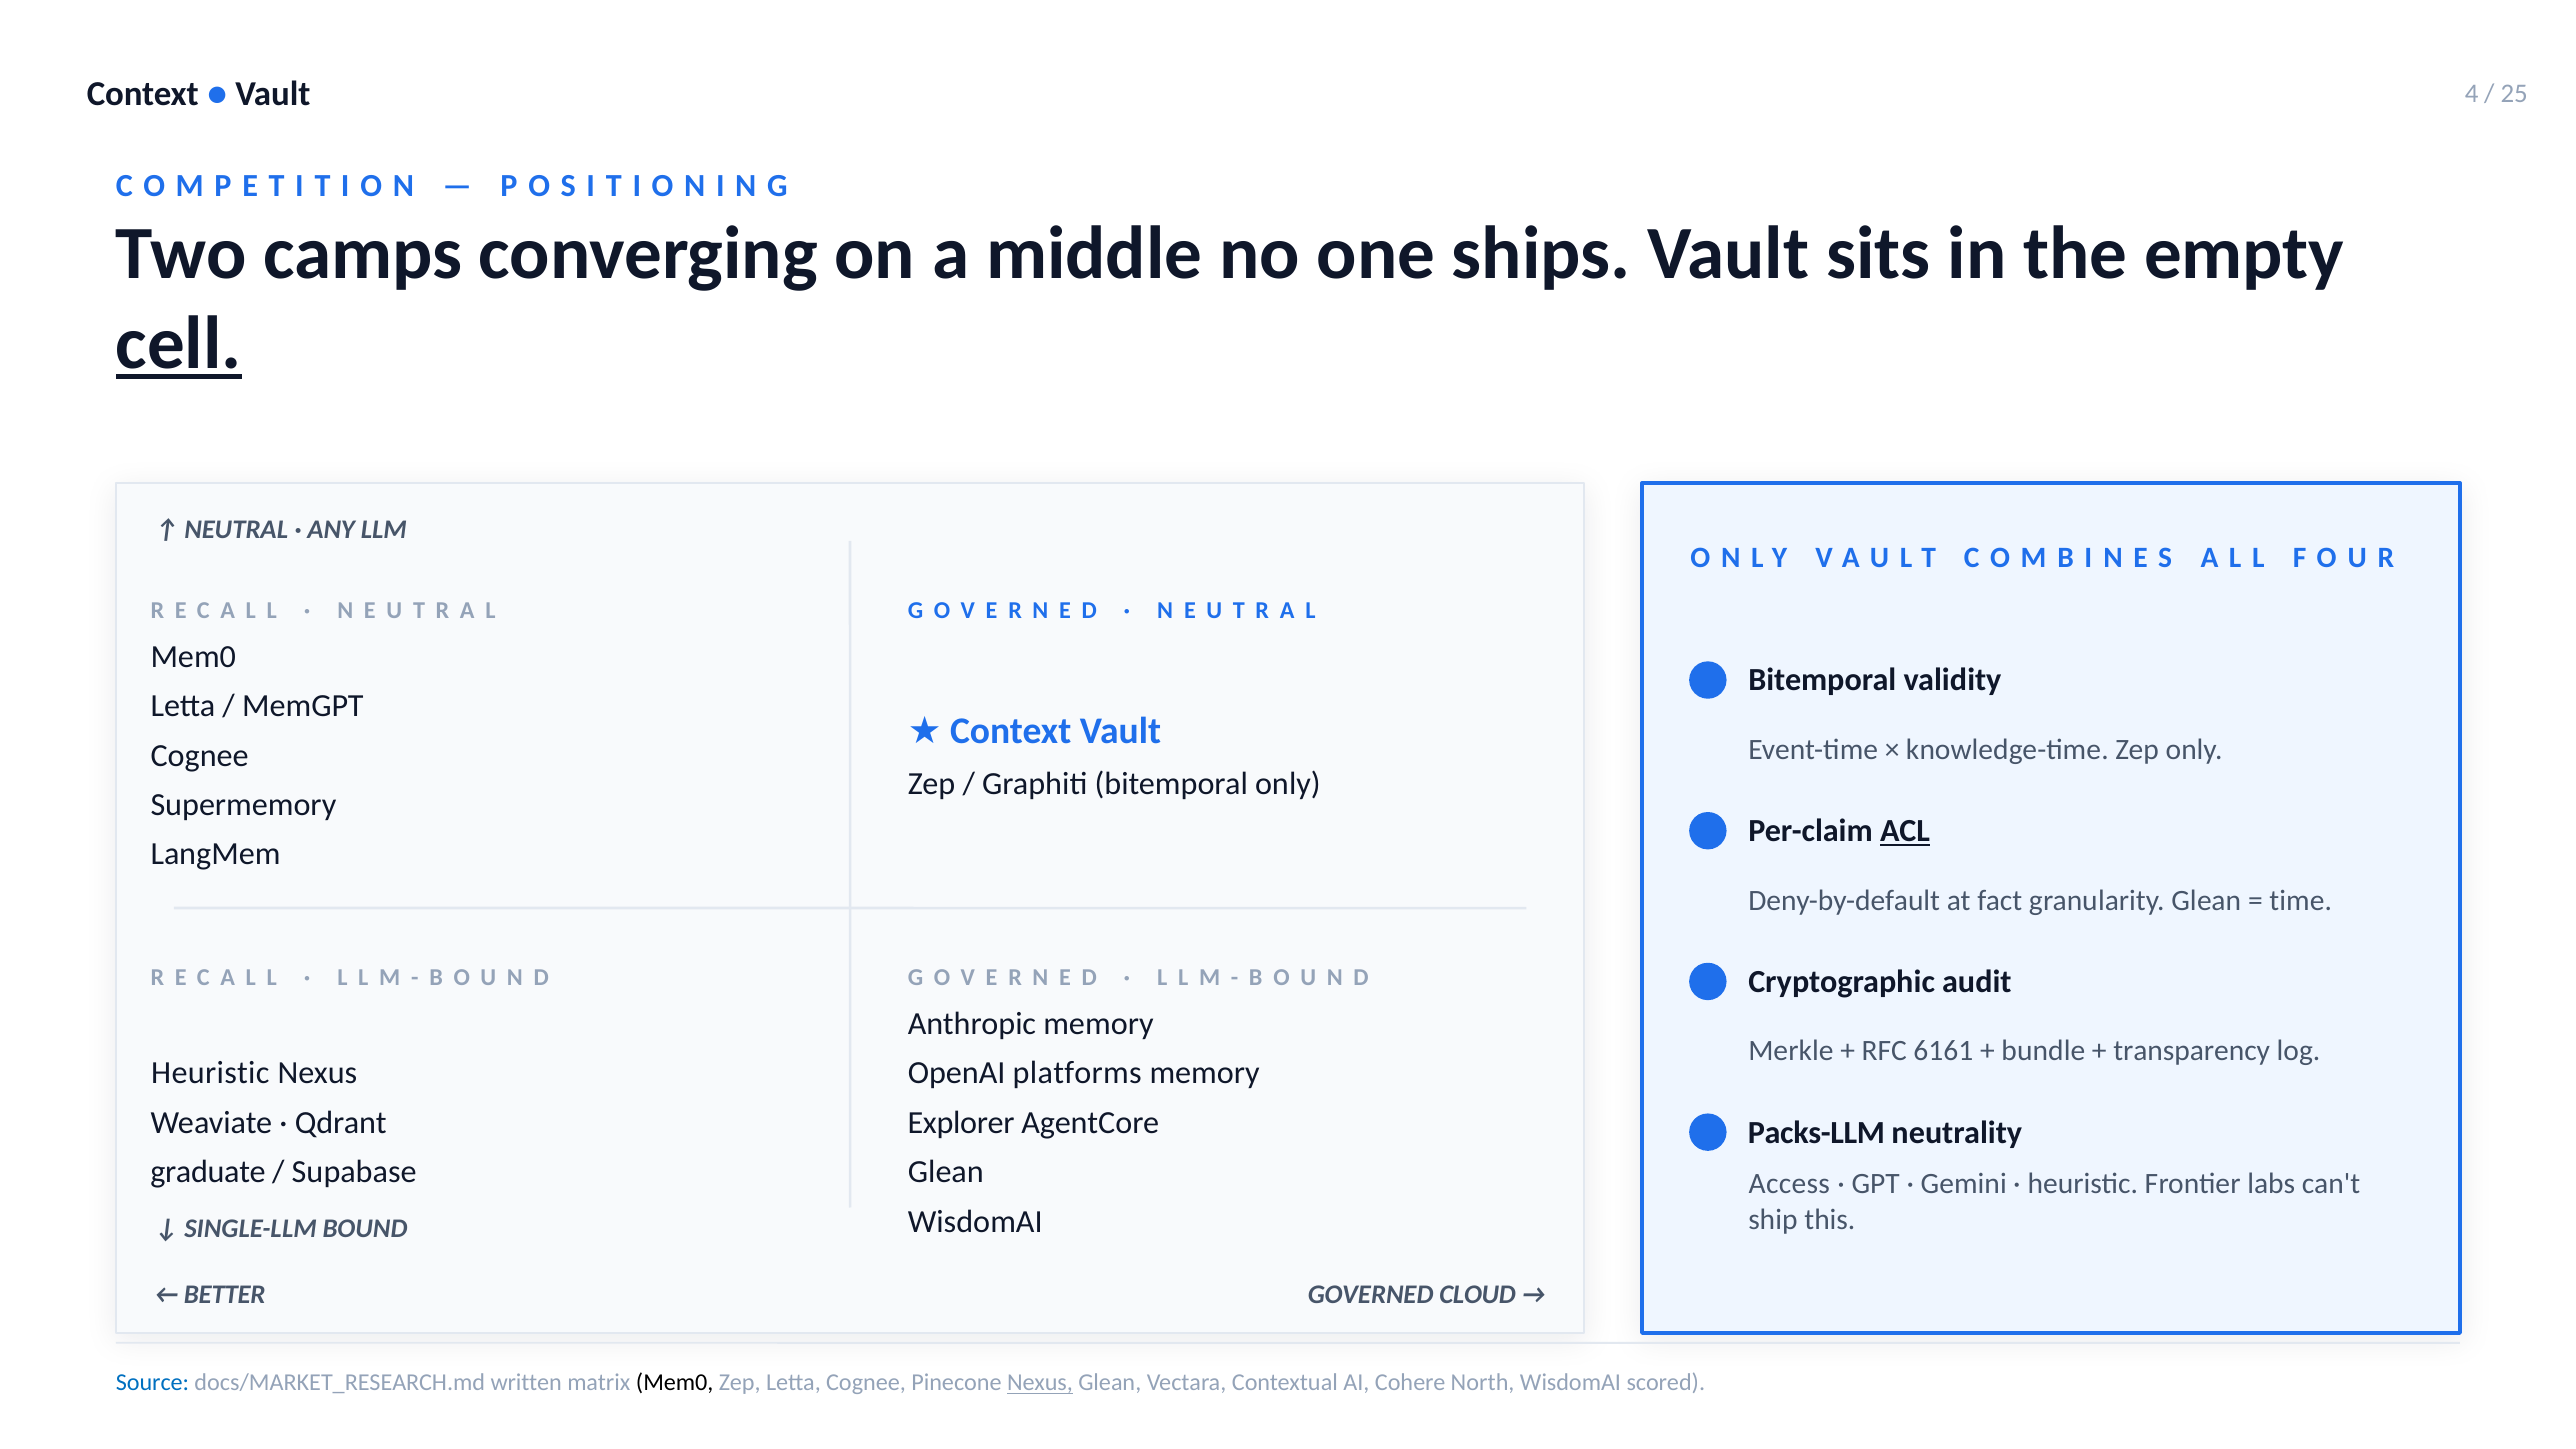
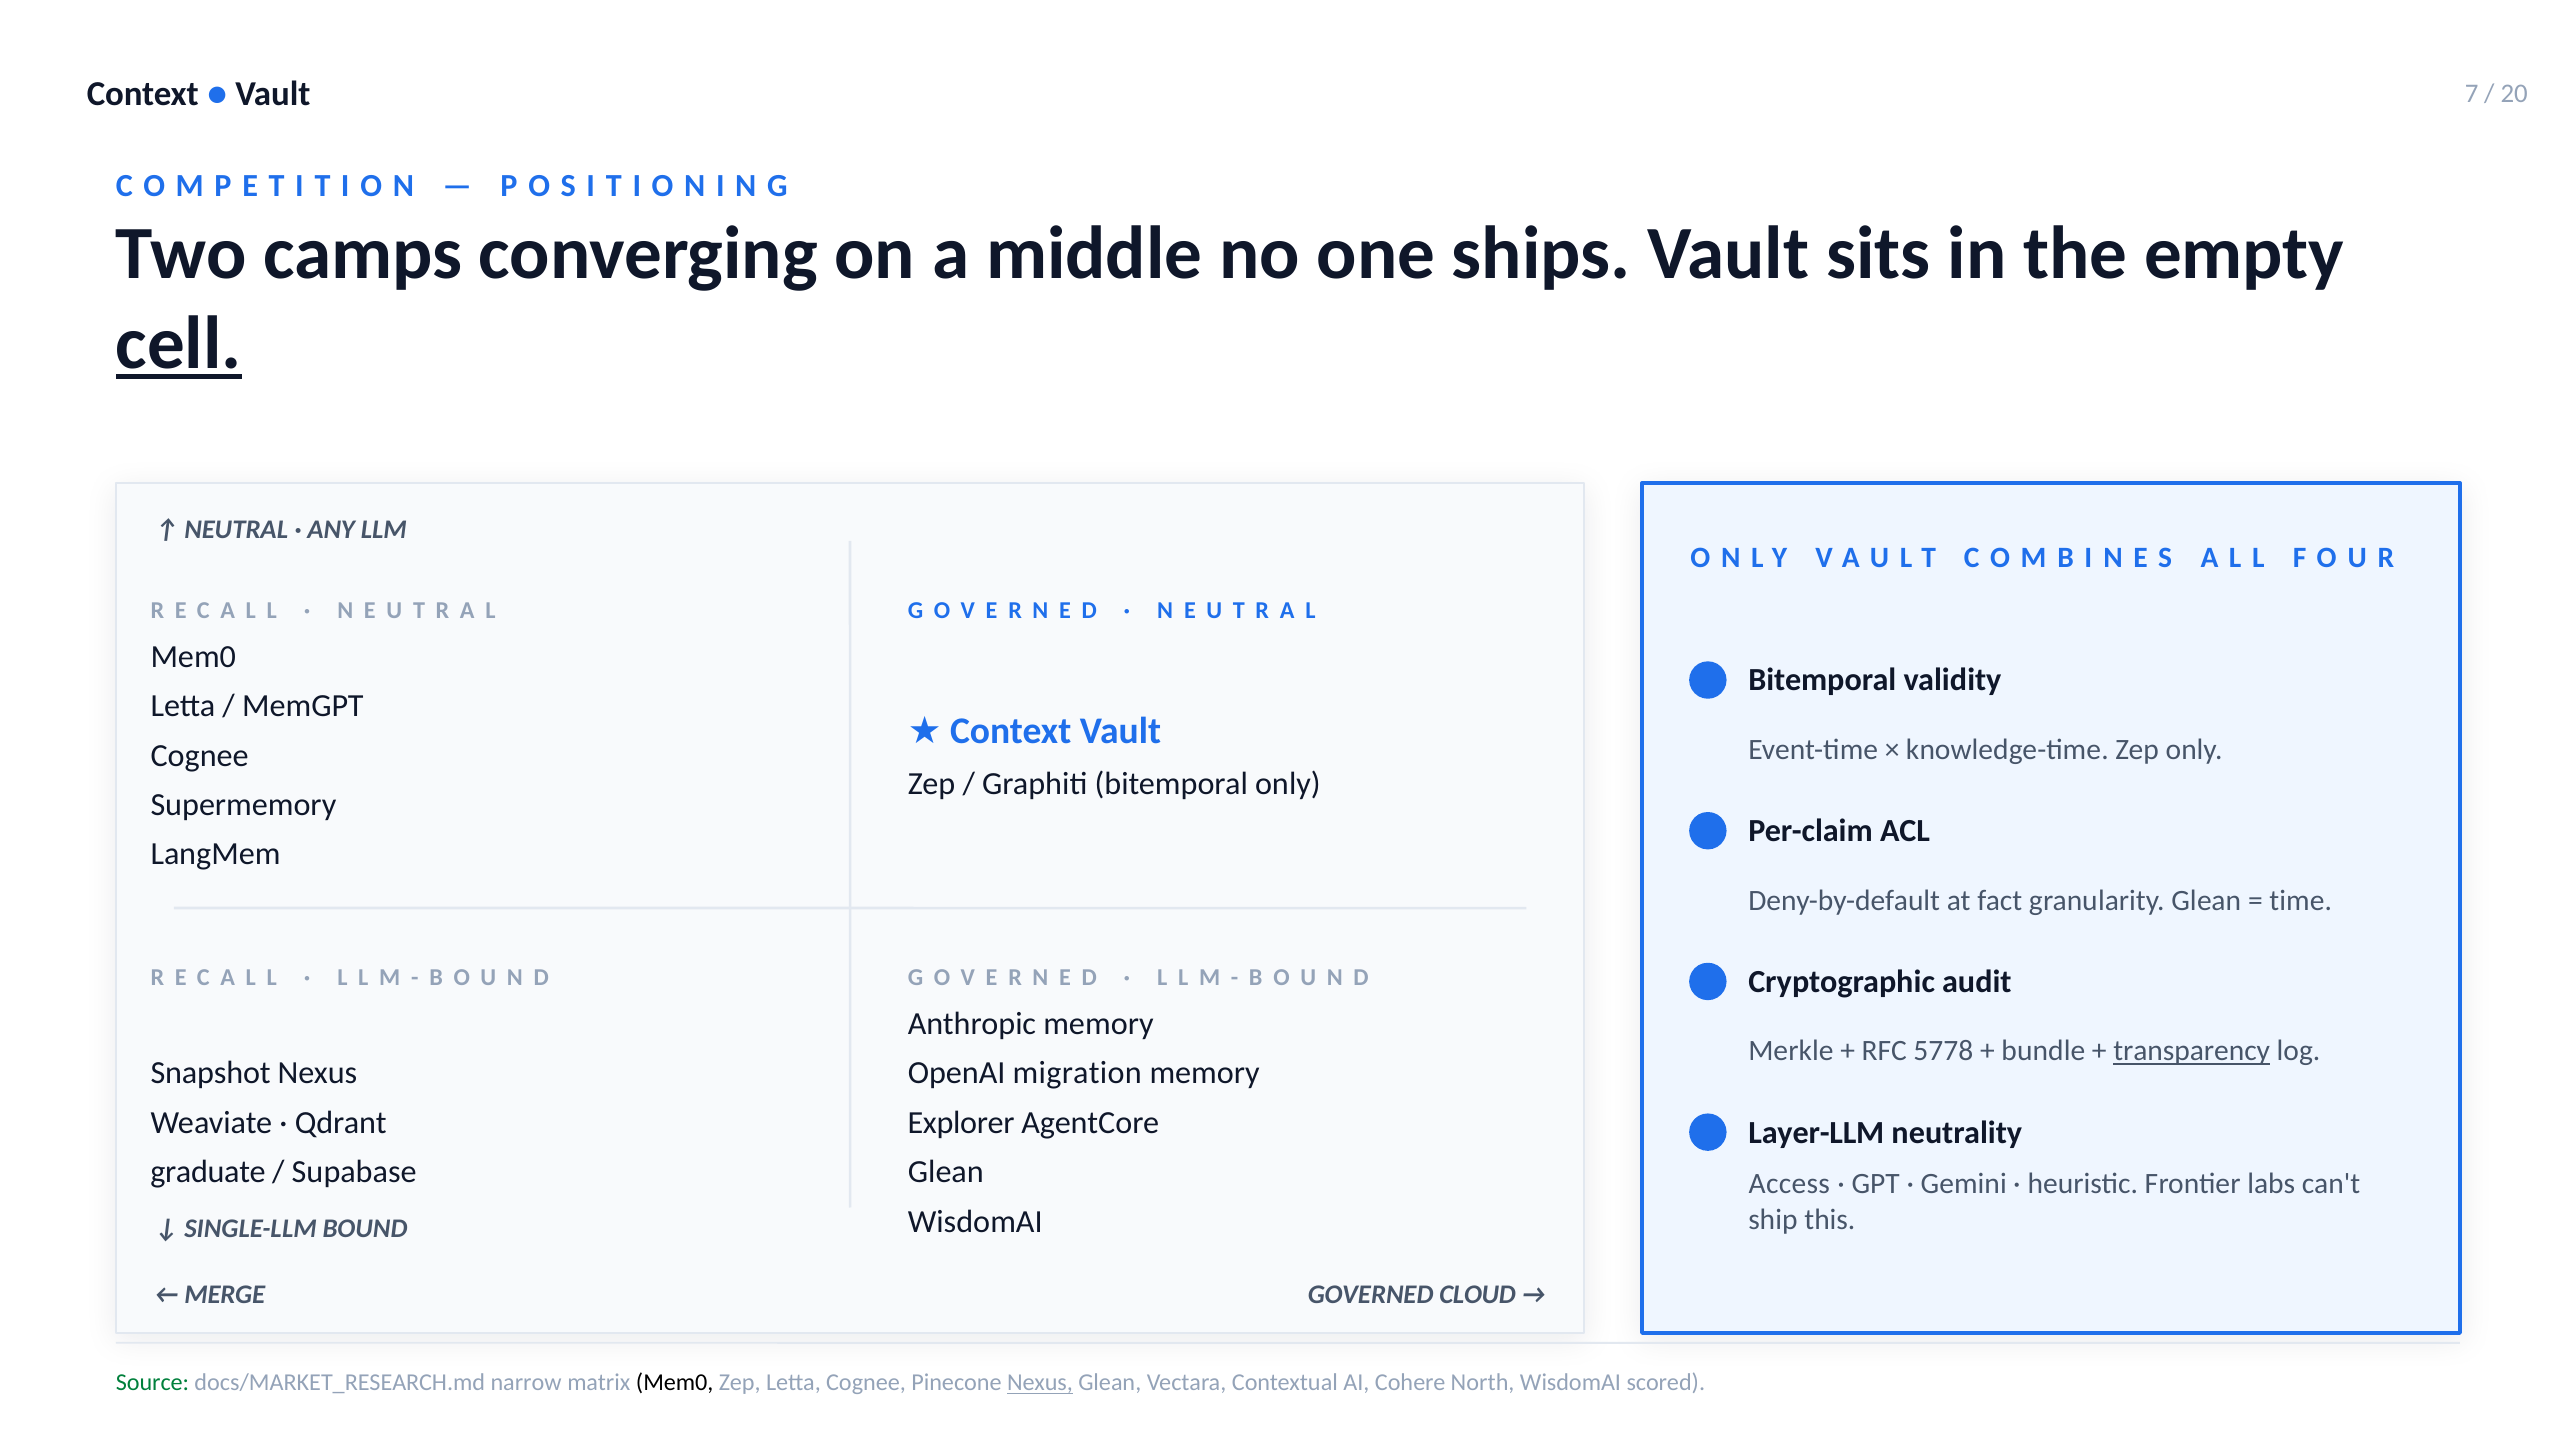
4: 4 -> 7 (2472, 94)
25: 25 -> 20 (2514, 94)
ACL underline: present -> none (1905, 831)
6161: 6161 -> 5778 (1943, 1051)
transparency underline: none -> present (2192, 1051)
Heuristic: Heuristic -> Snapshot (211, 1073)
platforms: platforms -> migration (1077, 1073)
Packs-LLM: Packs-LLM -> Layer-LLM (1816, 1132)
BETTER: BETTER -> MERGE (225, 1294)
Source colour: blue -> green (152, 1383)
written: written -> narrow (526, 1383)
